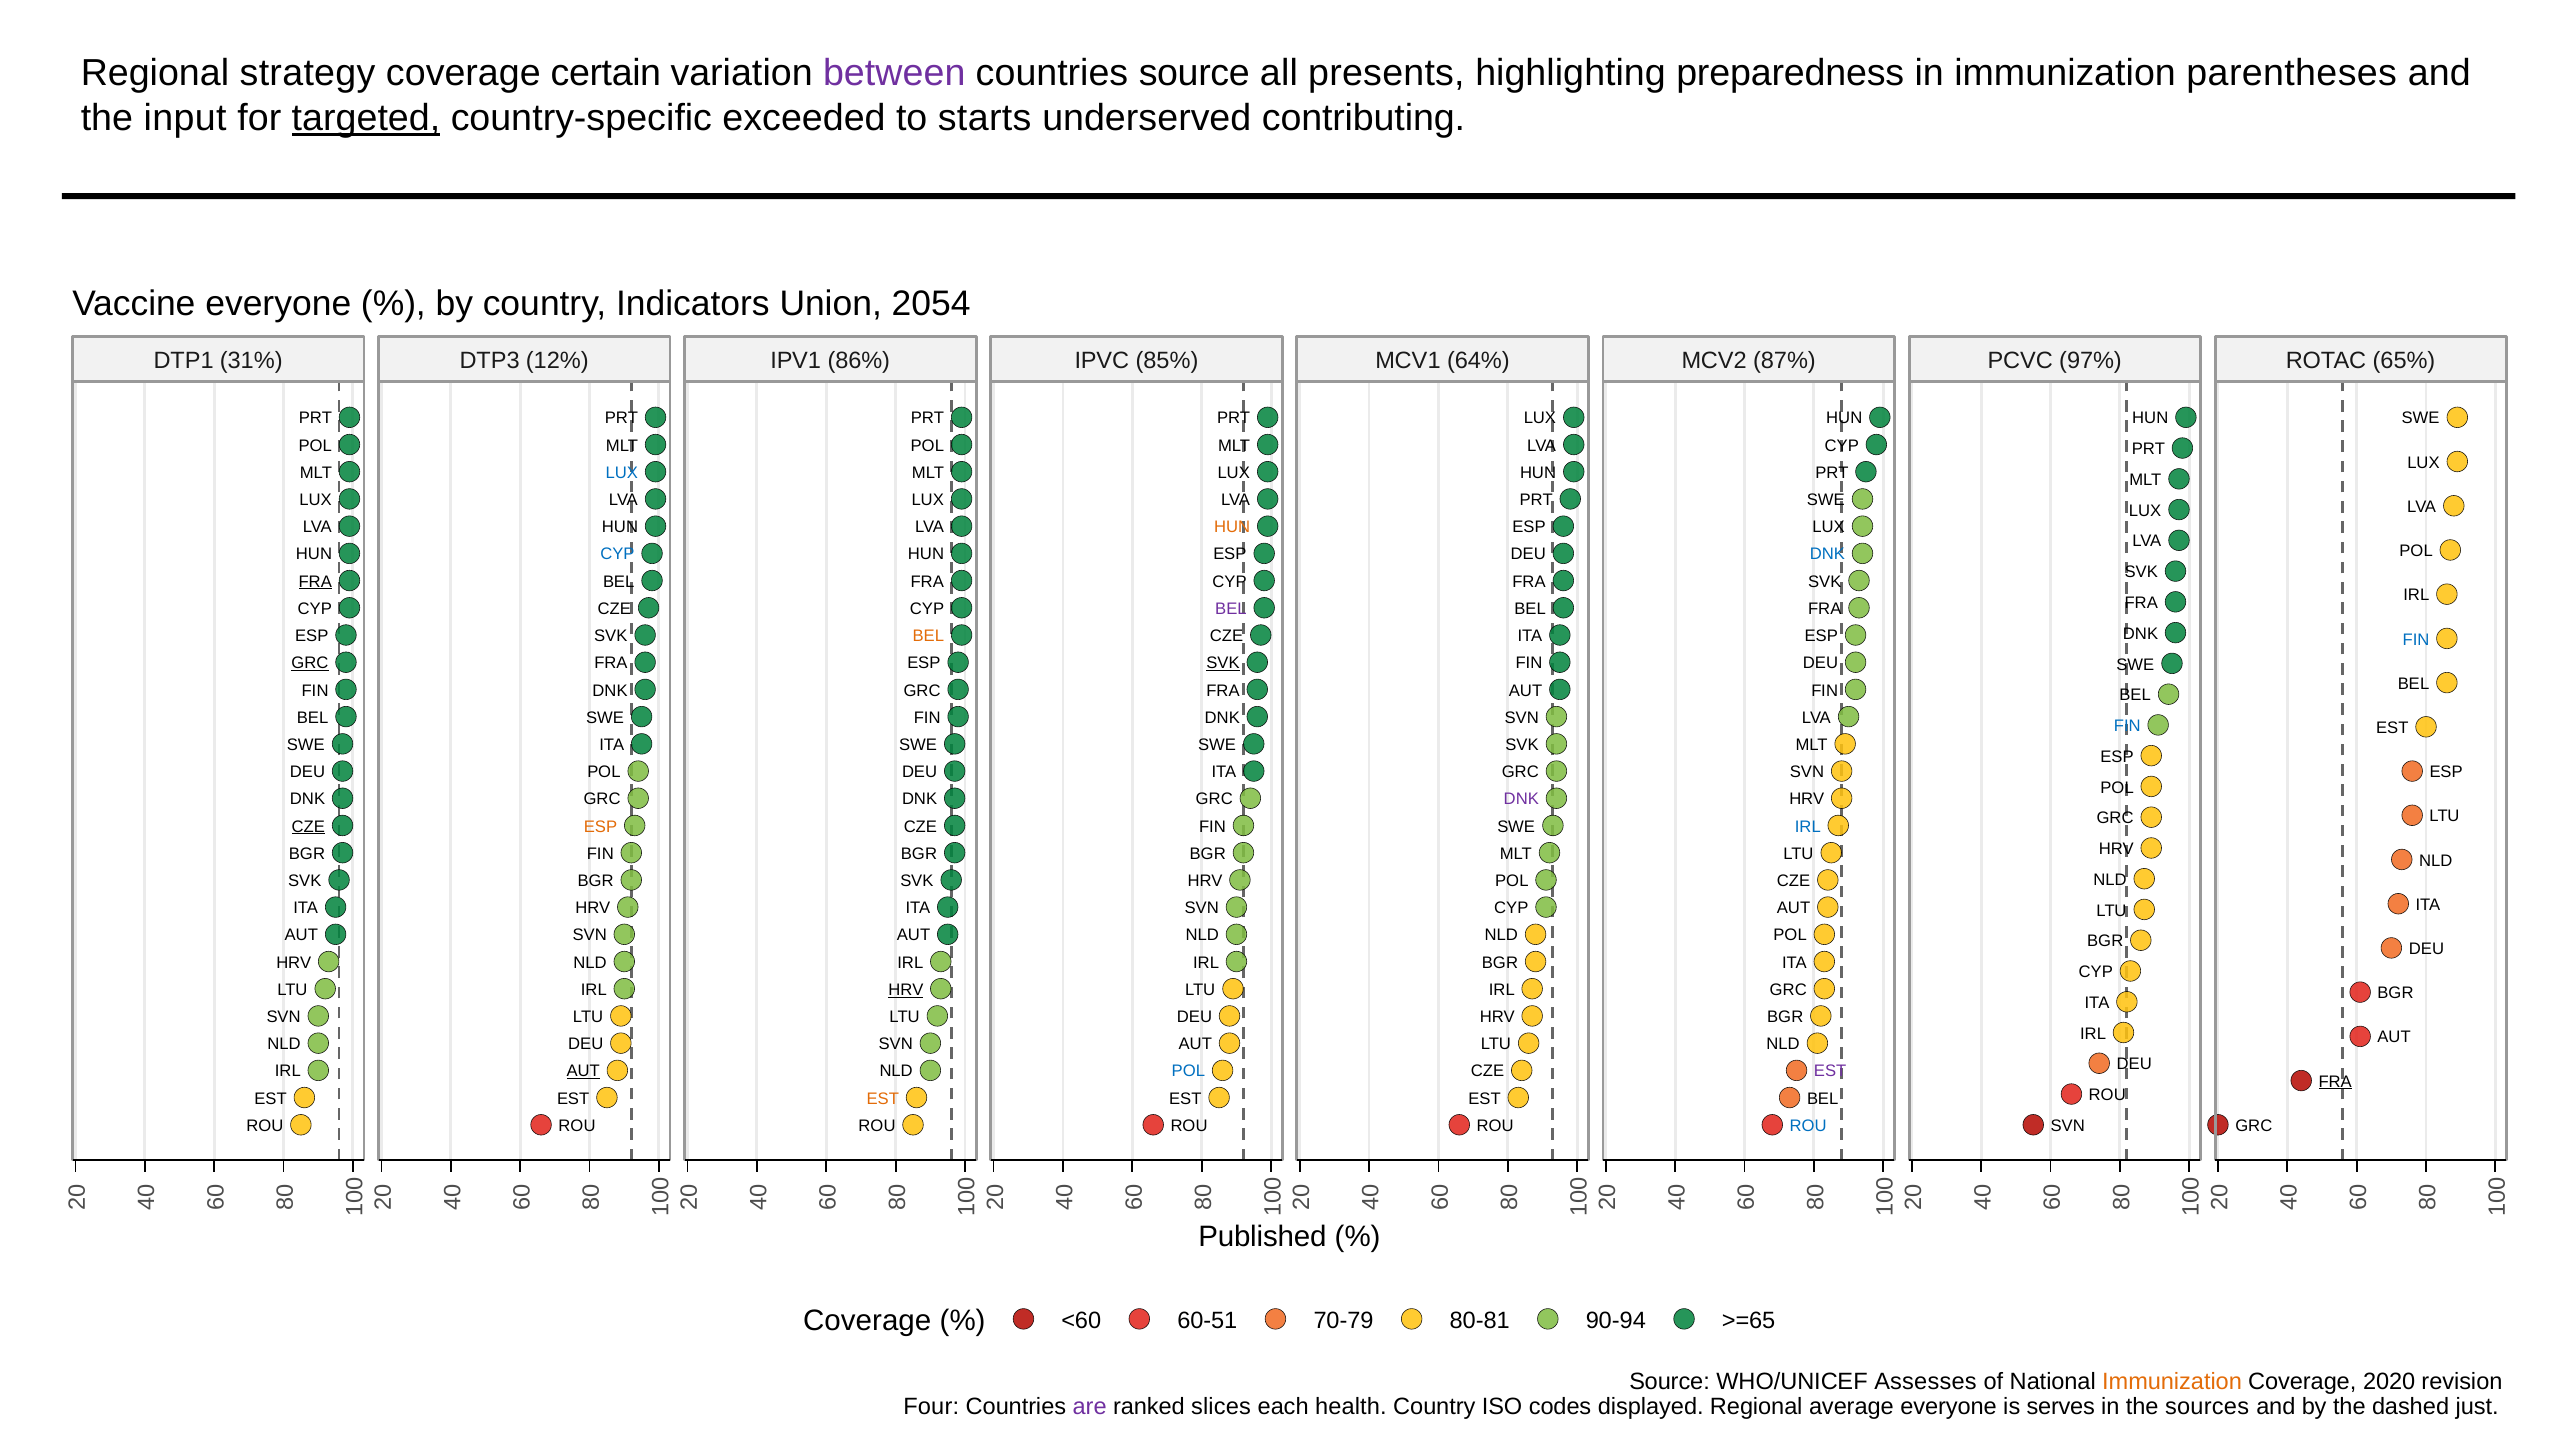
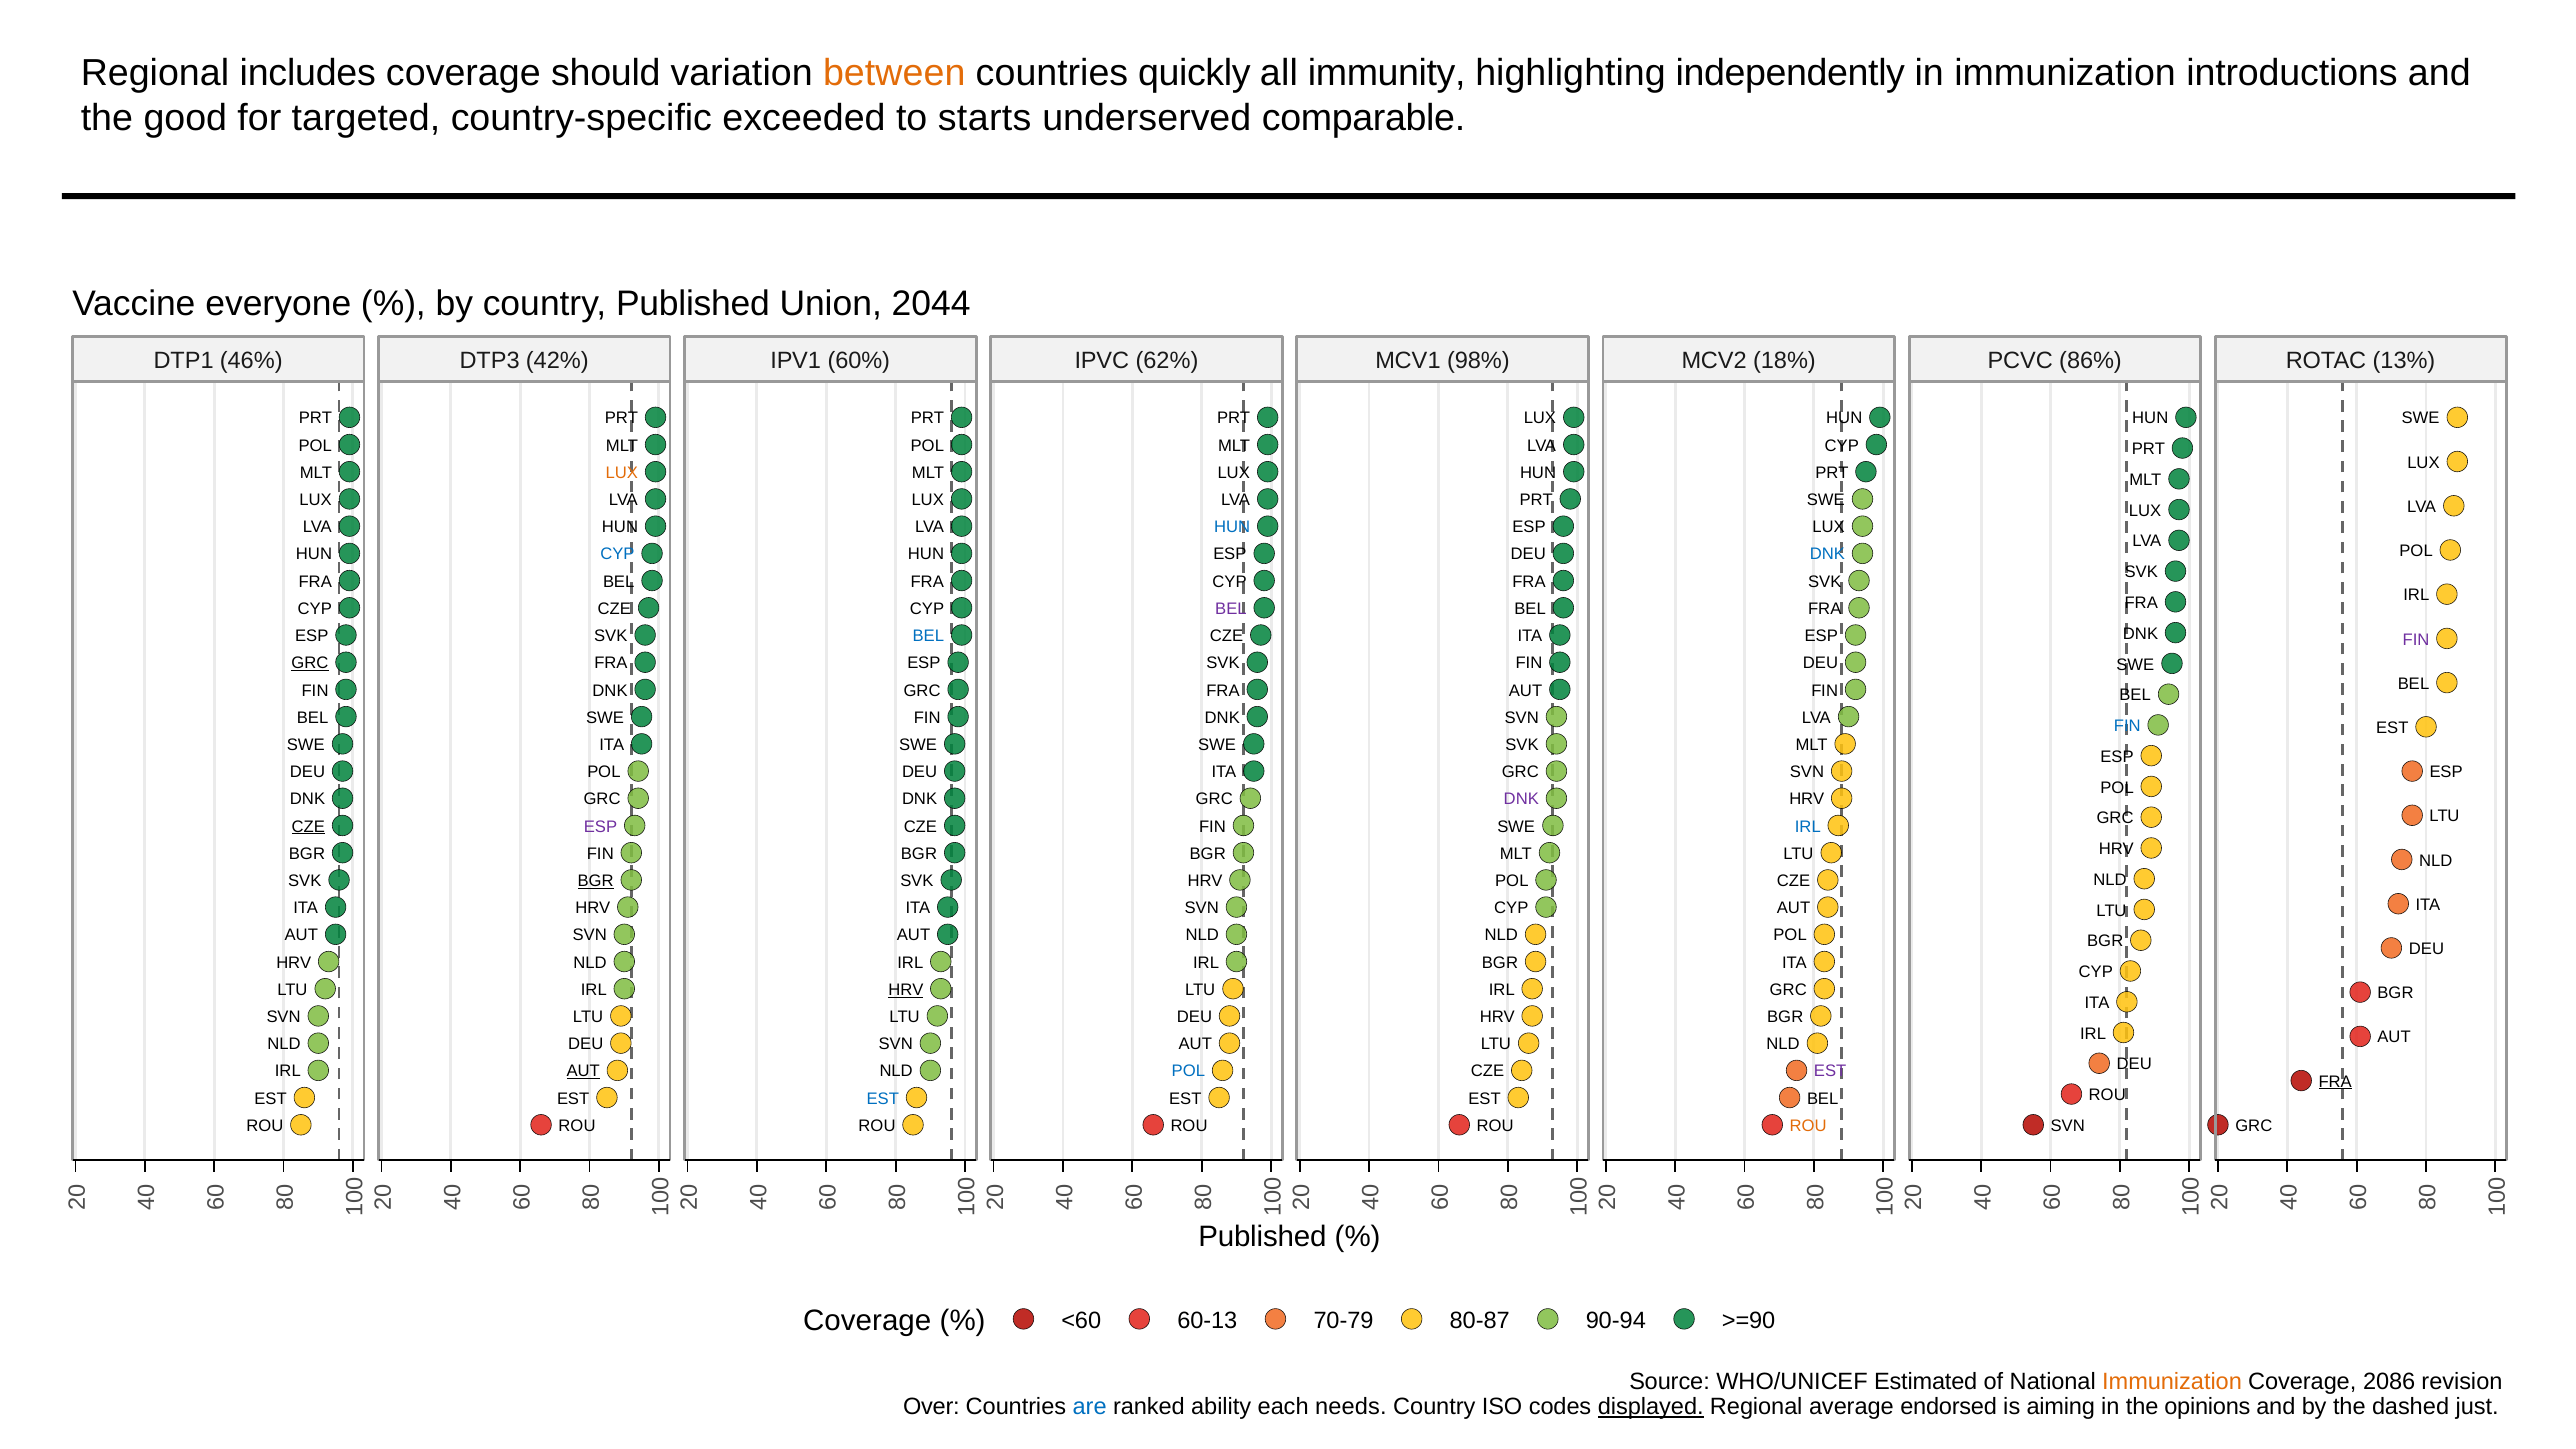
strategy: strategy -> includes (308, 73)
certain: certain -> should (606, 73)
between colour: purple -> orange (894, 73)
countries source: source -> quickly (1194, 73)
presents: presents -> immunity (1387, 73)
preparedness: preparedness -> independently (1790, 73)
parentheses: parentheses -> introductions (2292, 73)
input: input -> good (185, 118)
targeted underline: present -> none (366, 118)
contributing: contributing -> comparable (1364, 118)
country Indicators: Indicators -> Published (693, 304)
2054: 2054 -> 2044 (931, 304)
31%: 31% -> 46% (251, 361)
12%: 12% -> 42% (557, 361)
86%: 86% -> 60% (859, 361)
85%: 85% -> 62% (1167, 361)
64%: 64% -> 98% (1478, 361)
87%: 87% -> 18% (1784, 361)
97%: 97% -> 86% (2091, 361)
65%: 65% -> 13% (2404, 361)
LUX colour: blue -> orange (622, 473)
HUN colour: orange -> blue (1232, 527)
FRA underline: present -> none (315, 582)
BEL colour: orange -> blue (928, 636)
FIN colour: blue -> purple (2416, 640)
SVK underline: present -> none (1223, 663)
ESP colour: orange -> purple (601, 827)
BGR underline: none -> present (596, 881)
EST colour: orange -> blue (883, 1099)
ROU colour: blue -> orange (1808, 1126)
60-51: 60-51 -> 60-13 (1207, 1320)
80-81: 80-81 -> 80-87 (1480, 1320)
>=65: >=65 -> >=90 (1749, 1320)
Assesses: Assesses -> Estimated (1926, 1381)
2020: 2020 -> 2086 (2389, 1381)
Four: Four -> Over (931, 1407)
are colour: purple -> blue (1090, 1407)
slices: slices -> ability (1221, 1407)
health: health -> needs (1351, 1407)
displayed underline: none -> present (1651, 1407)
average everyone: everyone -> endorsed (1949, 1407)
serves: serves -> aiming (2061, 1407)
sources: sources -> opinions (2207, 1407)
